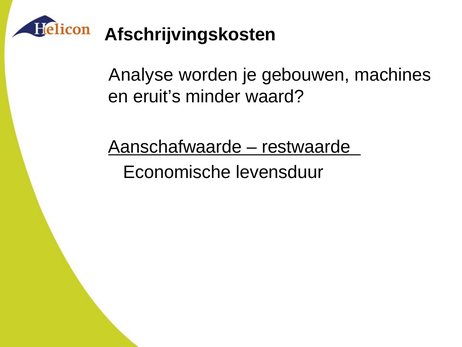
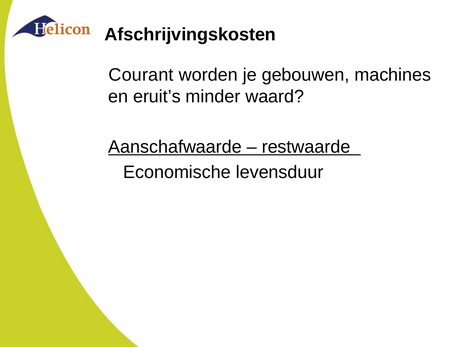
Analyse: Analyse -> Courant (141, 75)
